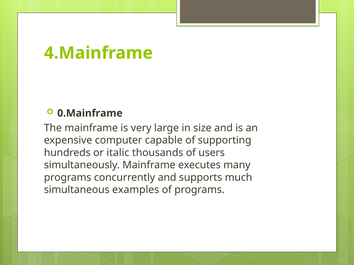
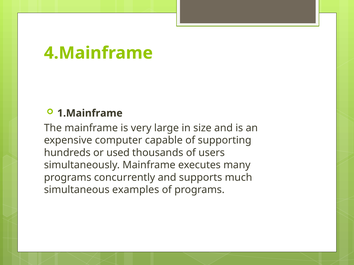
0.Mainframe: 0.Mainframe -> 1.Mainframe (90, 113)
italic: italic -> used (118, 153)
